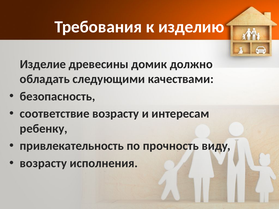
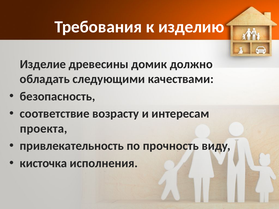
ребенку: ребенку -> проекта (44, 129)
возрасту: возрасту -> кисточка (43, 163)
